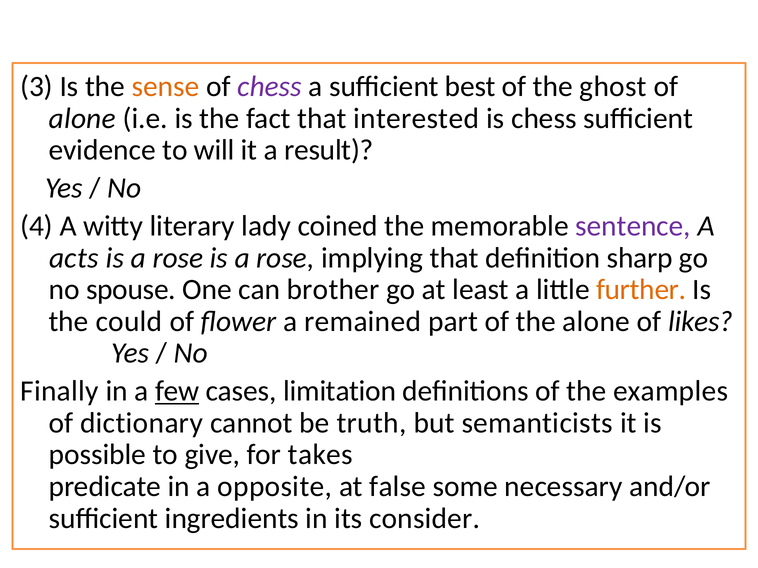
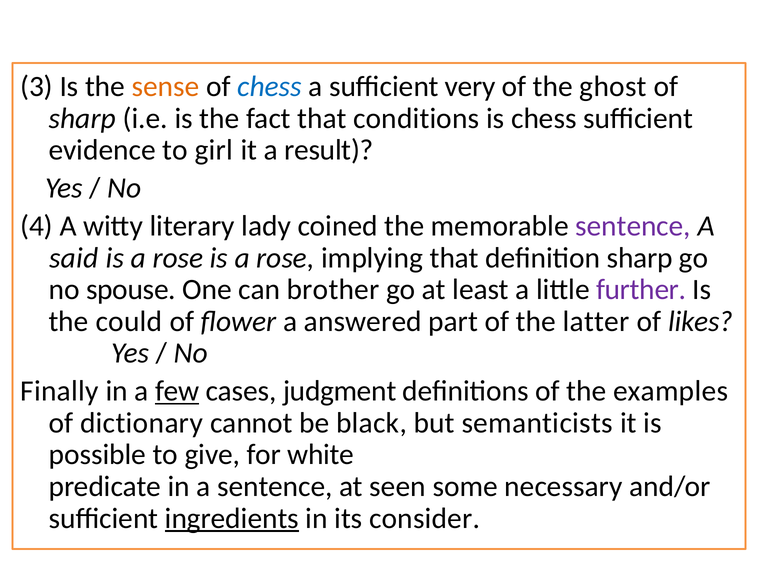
chess colour: purple -> blue (270, 87)
best: best -> very (470, 87)
alone: alone -> sharp (82, 119)
interested: interested -> conditions (416, 119)
will: will -> girl (214, 150)
acts: acts -> said (74, 258)
further colour: orange -> purple (641, 290)
remained: remained -> answered (363, 322)
the alone: alone -> latter (596, 322)
limitation: limitation -> judgment (340, 391)
truth: truth -> black (372, 423)
takes: takes -> white (321, 455)
a opposite: opposite -> sentence (275, 487)
false: false -> seen (398, 487)
ingredients underline: none -> present (232, 519)
